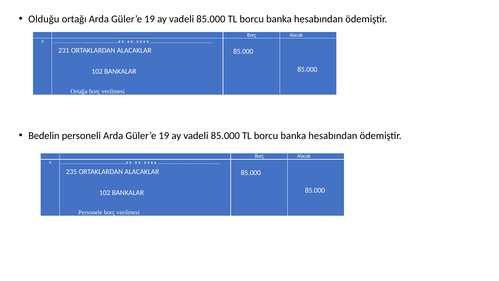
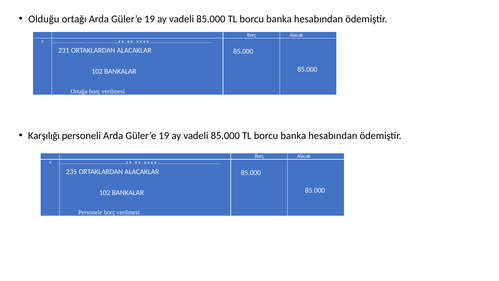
Bedelin: Bedelin -> Karşılığı (44, 136)
